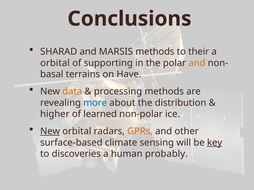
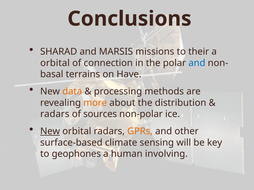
MARSIS methods: methods -> missions (155, 52)
supporting: supporting -> connection (108, 63)
and colour: orange -> blue (197, 63)
more colour: blue -> orange (95, 103)
higher: higher -> radars (55, 114)
learned: learned -> sources (100, 114)
key underline: present -> none (215, 143)
discoveries: discoveries -> geophones (76, 154)
probably: probably -> involving (166, 154)
